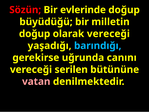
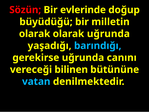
doğup: doğup -> olarak (35, 34)
olarak vereceği: vereceği -> uğrunda (108, 34)
serilen: serilen -> bilinen (71, 69)
vatan colour: pink -> light blue (36, 81)
